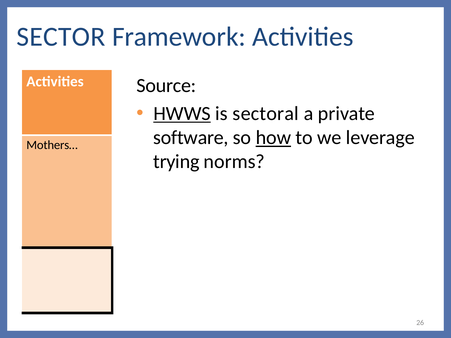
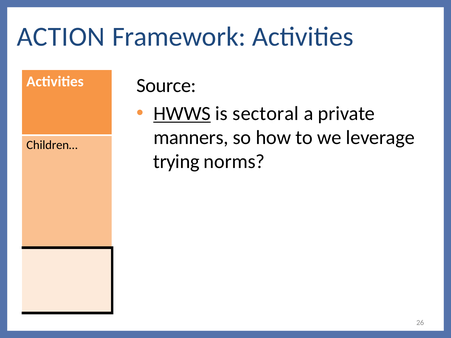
SECTOR: SECTOR -> ACTION (61, 37)
software: software -> manners (191, 138)
how underline: present -> none (273, 138)
Mothers…: Mothers… -> Children… (52, 145)
